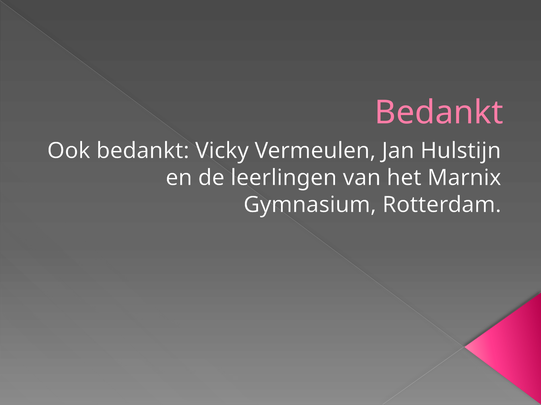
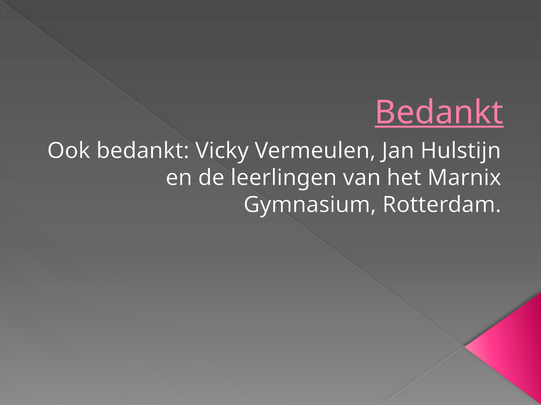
Bedankt underline: none -> present (439, 113)
